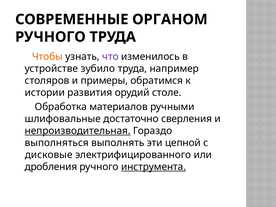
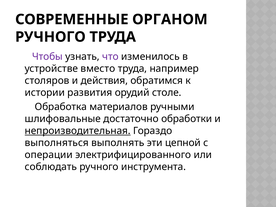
Чтобы colour: orange -> purple (47, 57)
зубило: зубило -> вместо (98, 69)
примеры: примеры -> действия (104, 81)
сверления: сверления -> обработки (187, 119)
дисковые: дисковые -> операции (49, 155)
дробления: дробления -> соблюдать (51, 167)
инструмента underline: present -> none (154, 167)
